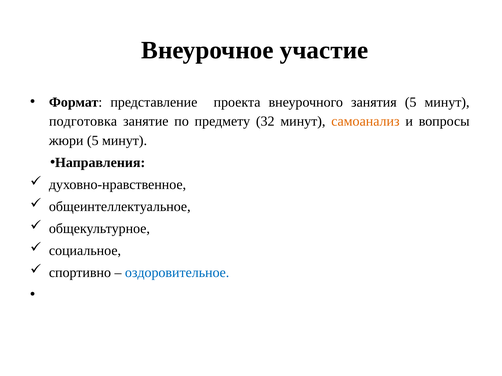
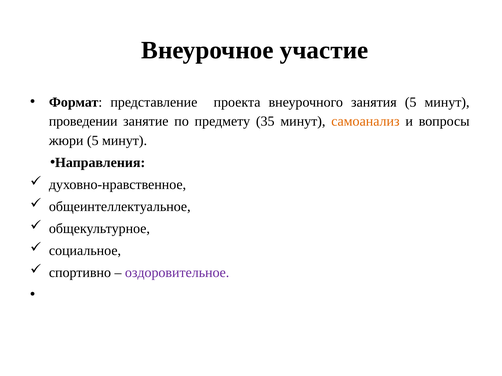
подготовка: подготовка -> проведении (83, 121)
32: 32 -> 35 (265, 121)
оздоровительное colour: blue -> purple (177, 273)
